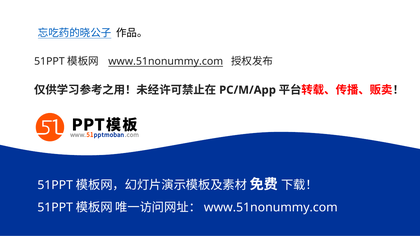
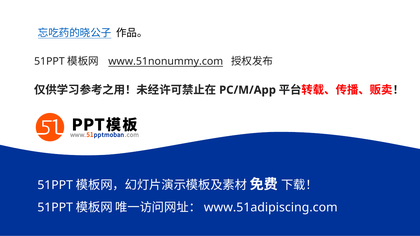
www.51nonummy.com: www.51nonummy.com -> www.51adipiscing.com (271, 208)
